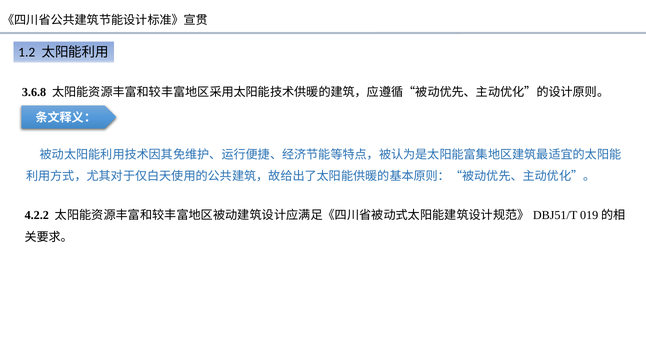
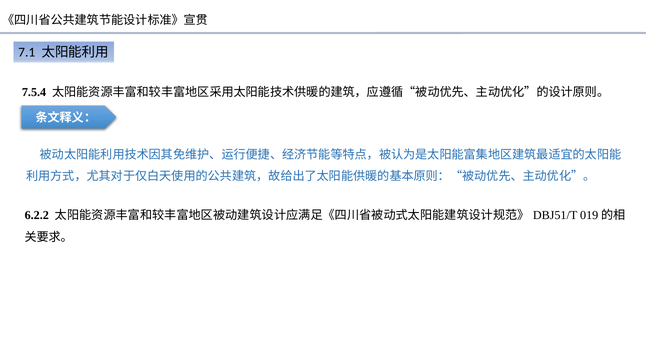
1.2: 1.2 -> 7.1 (27, 53)
3.6.8: 3.6.8 -> 7.5.4 (34, 92)
4.2.2: 4.2.2 -> 6.2.2 (37, 216)
